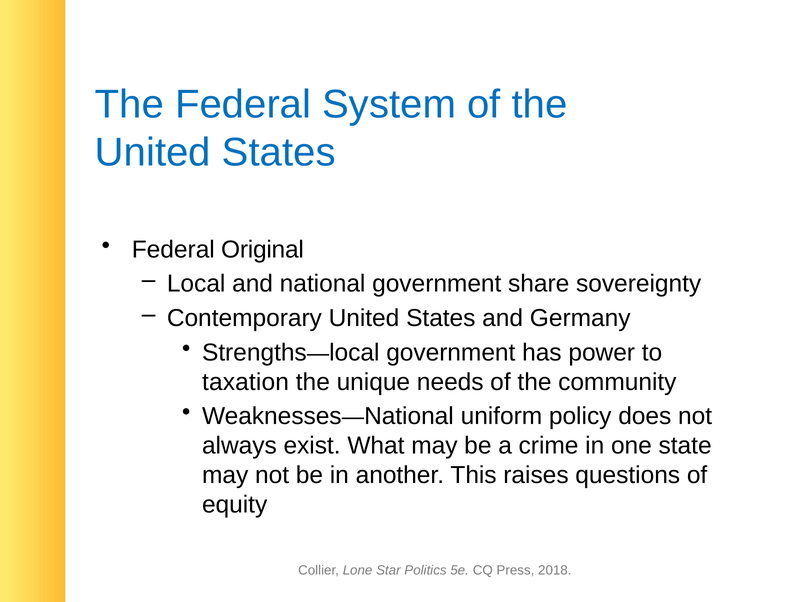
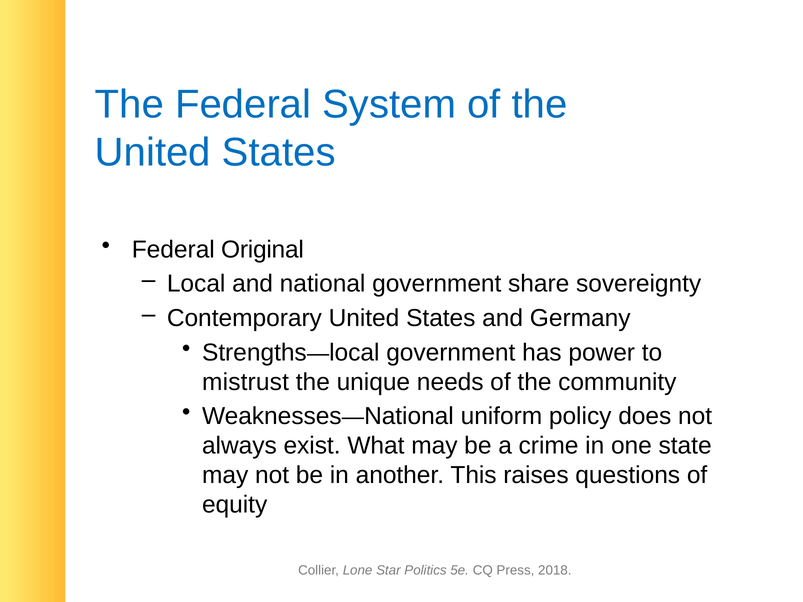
taxation: taxation -> mistrust (246, 382)
